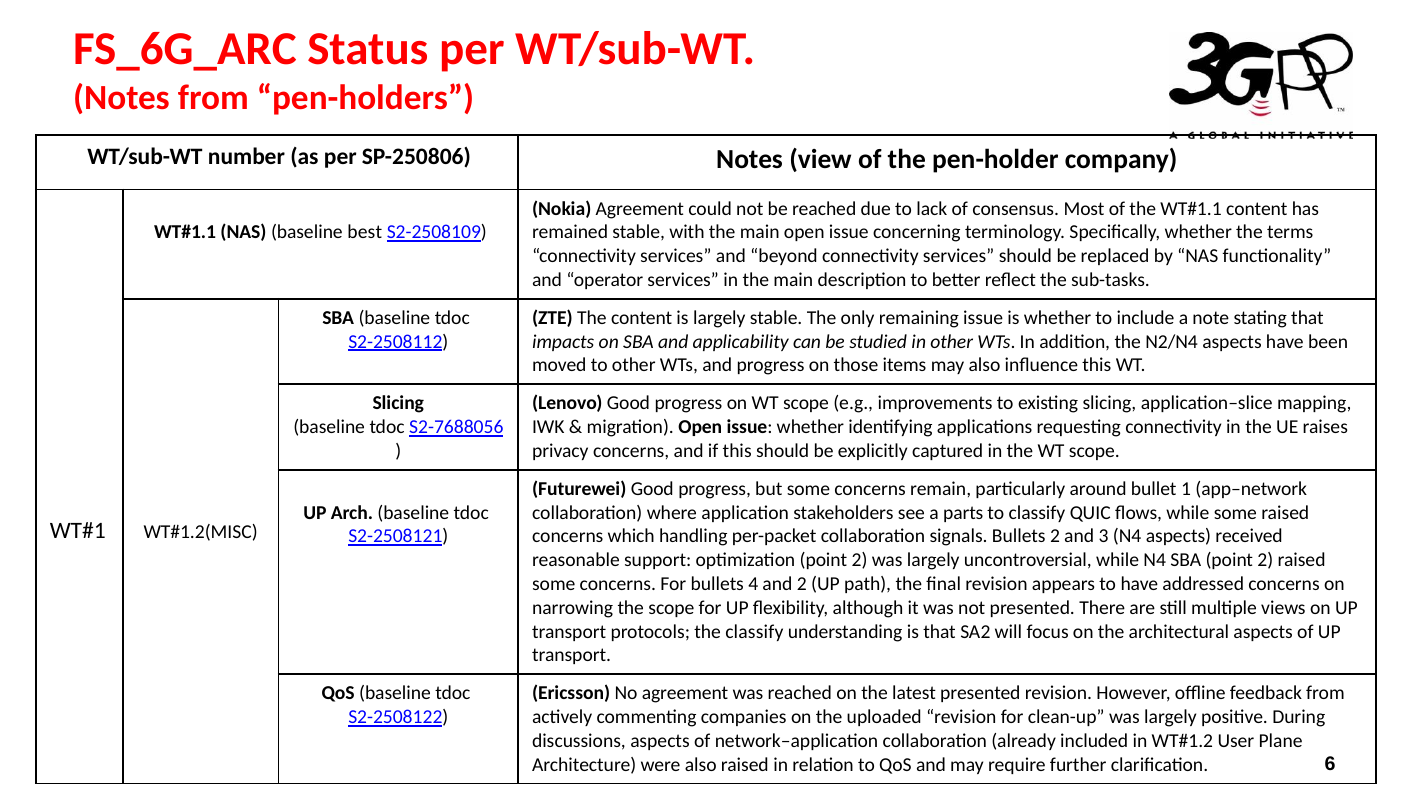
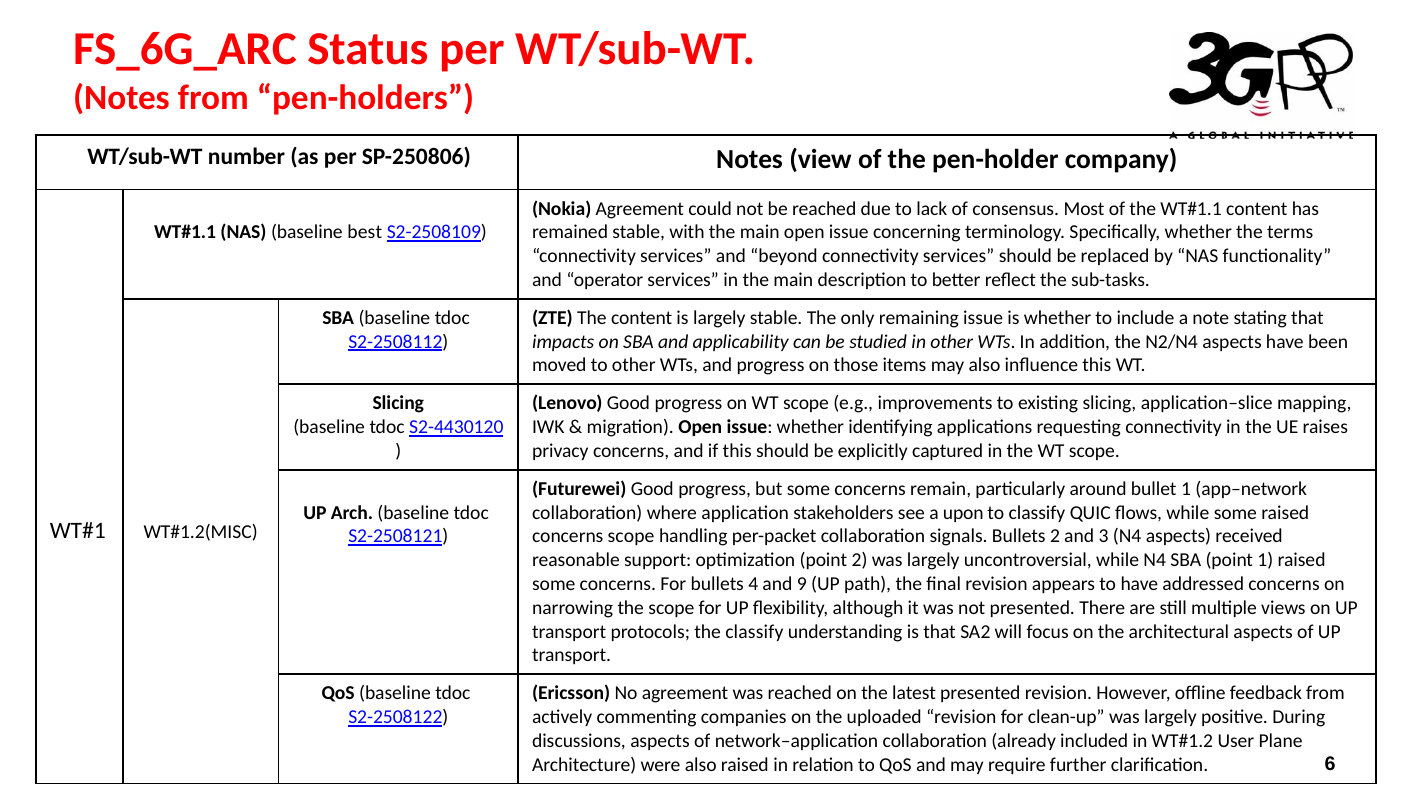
S2-7688056: S2-7688056 -> S2-4430120 (456, 427)
parts: parts -> upon (963, 513)
concerns which: which -> scope (631, 537)
SBA point 2: 2 -> 1 (1265, 560)
and 2: 2 -> 9 (802, 584)
